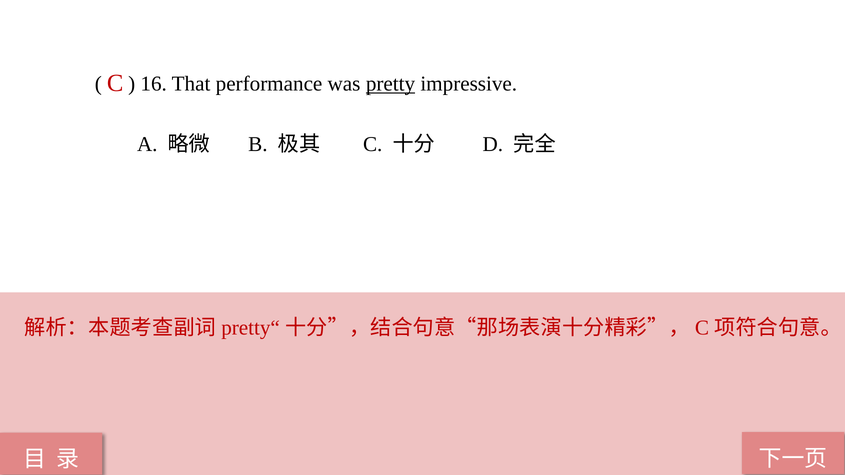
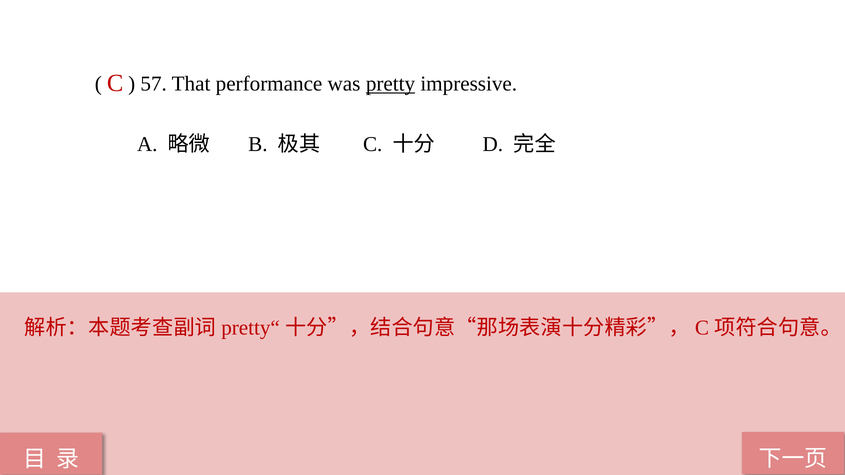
16: 16 -> 57 (154, 84)
